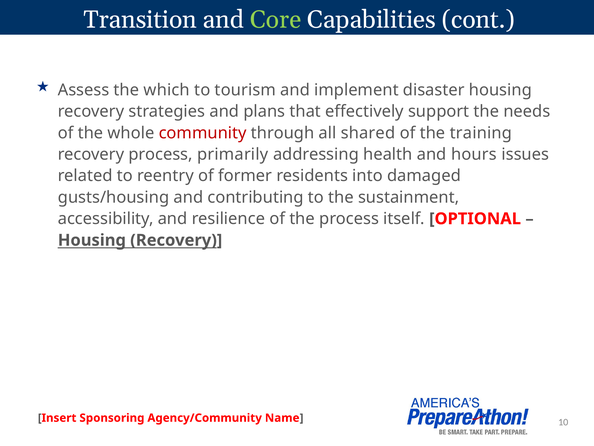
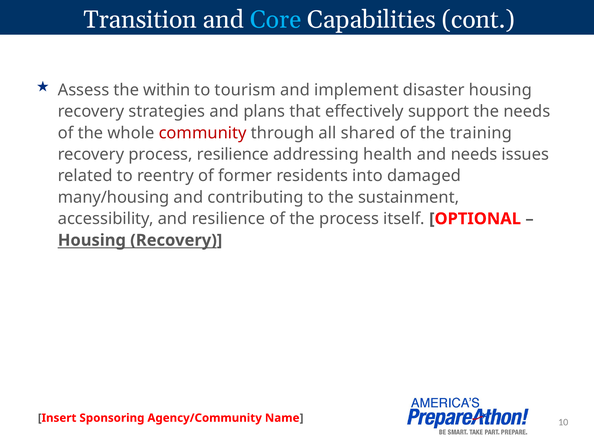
Core colour: light green -> light blue (276, 20)
which: which -> within (167, 90)
process primarily: primarily -> resilience (233, 154)
and hours: hours -> needs (474, 154)
gusts/housing: gusts/housing -> many/housing (114, 197)
